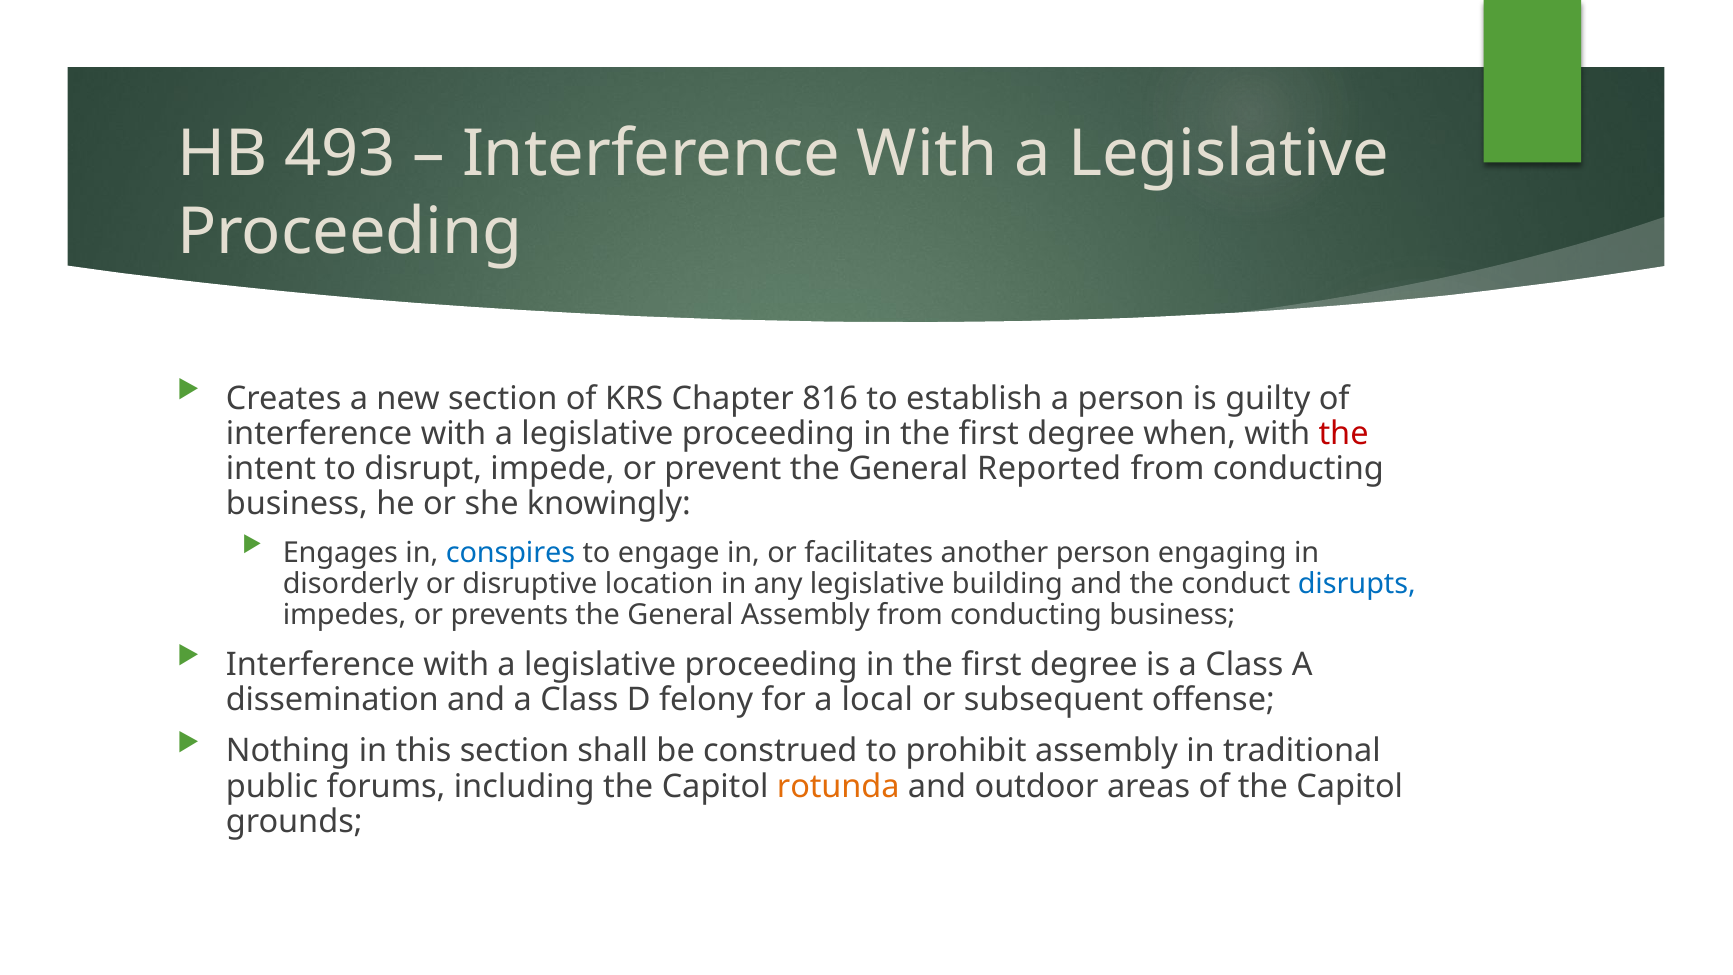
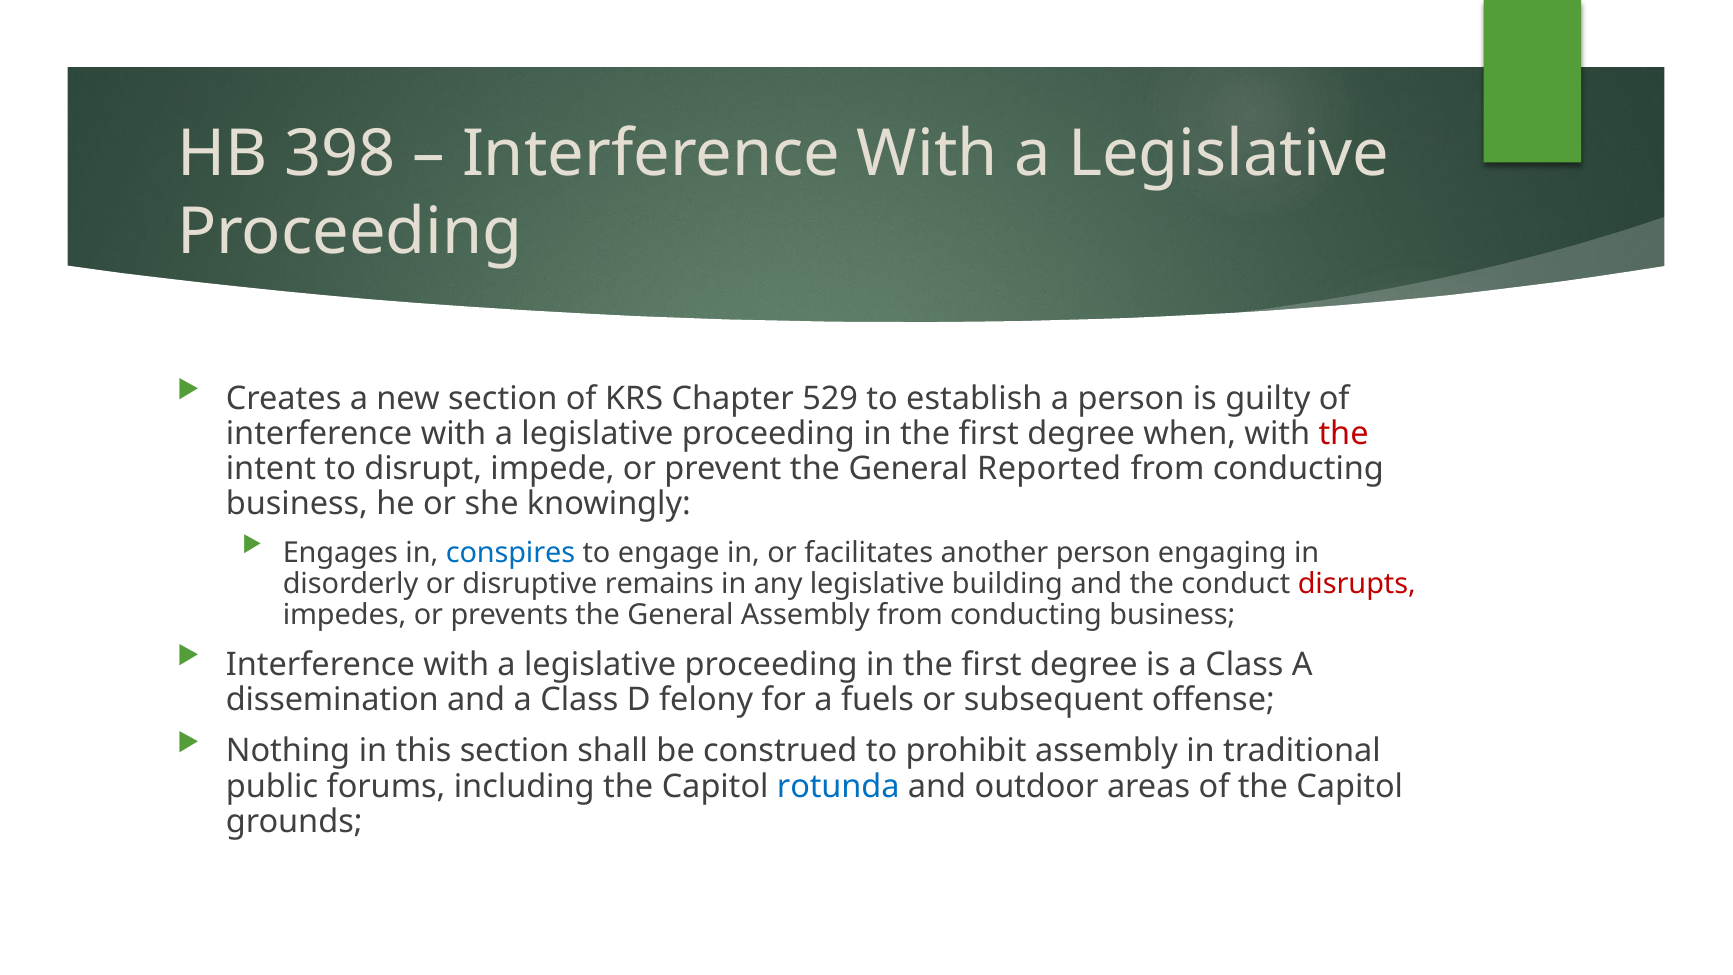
493: 493 -> 398 (340, 154)
816: 816 -> 529 (830, 398)
location: location -> remains (659, 584)
disrupts colour: blue -> red (1357, 584)
local: local -> fuels (878, 700)
rotunda colour: orange -> blue (838, 786)
